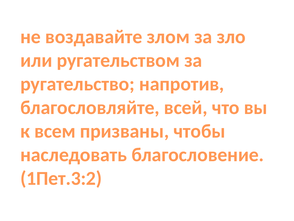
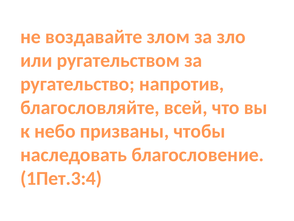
всем: всем -> небо (55, 131)
1Пет.3:2: 1Пет.3:2 -> 1Пет.3:4 (61, 178)
